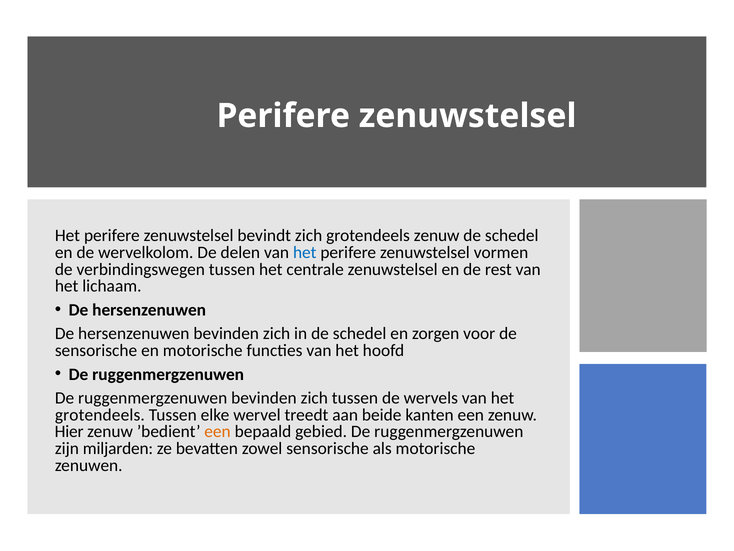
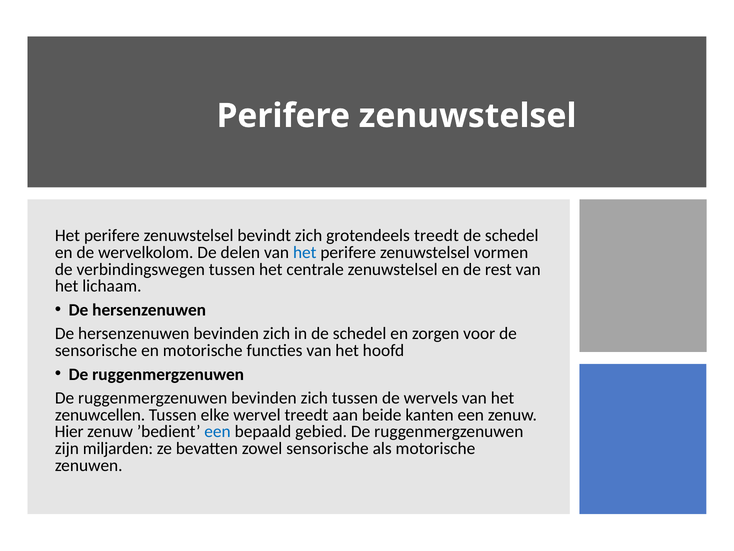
grotendeels zenuw: zenuw -> treedt (436, 235)
grotendeels: grotendeels -> zenuwcellen (100, 415)
een colour: orange -> blue (218, 431)
